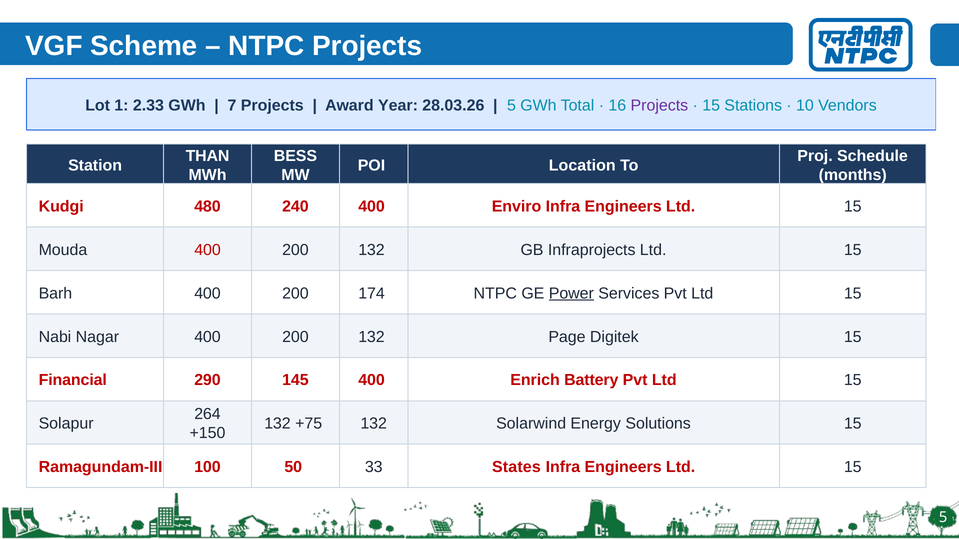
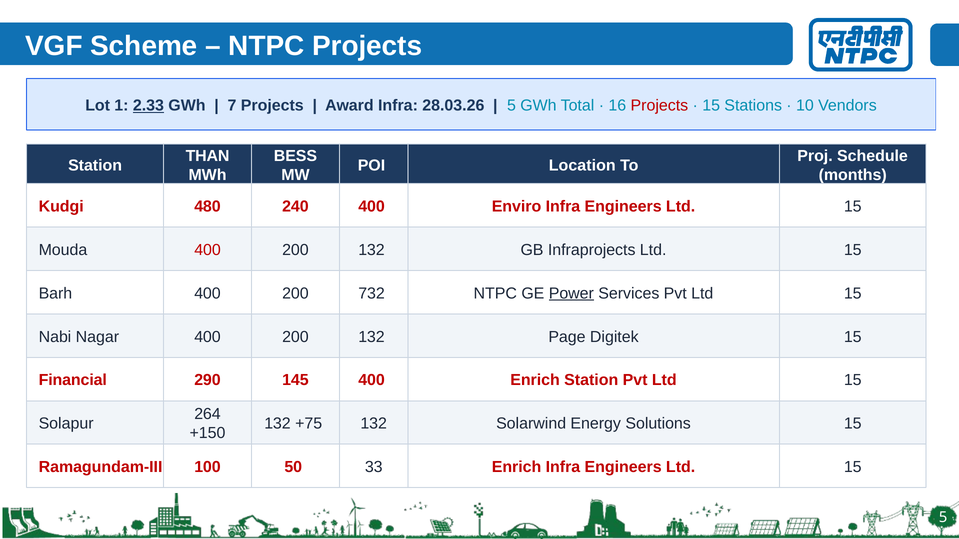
2.33 underline: none -> present (148, 106)
Award Year: Year -> Infra (398, 106)
Projects colour: purple -> red (659, 106)
174: 174 -> 732 (372, 294)
Enrich Battery: Battery -> Station (591, 380)
33 States: States -> Enrich (517, 467)
